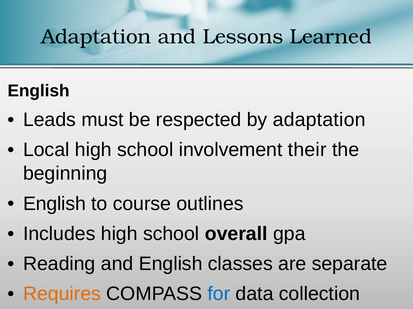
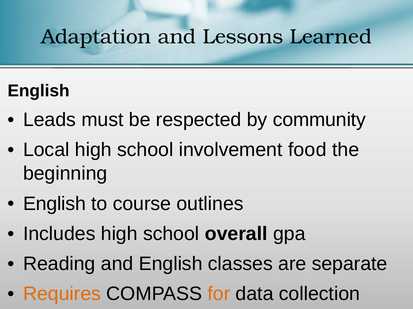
by adaptation: adaptation -> community (319, 120)
their: their -> food (307, 150)
for colour: blue -> orange (219, 294)
